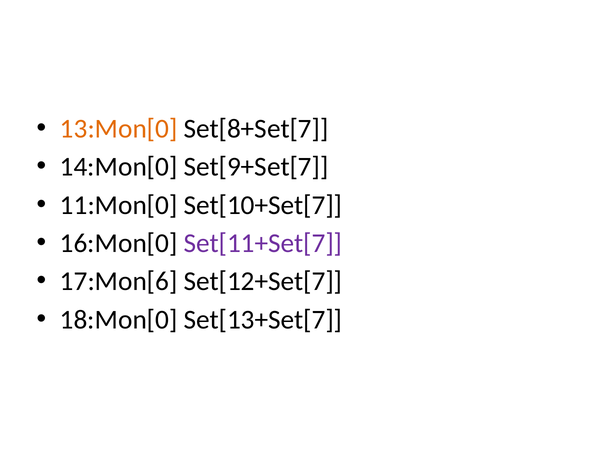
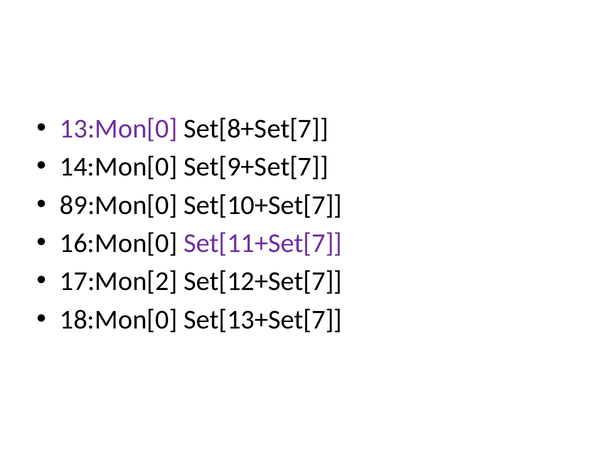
13:Mon[0 colour: orange -> purple (119, 129)
11:Mon[0: 11:Mon[0 -> 89:Mon[0 (119, 205)
17:Mon[6: 17:Mon[6 -> 17:Mon[2 (119, 282)
